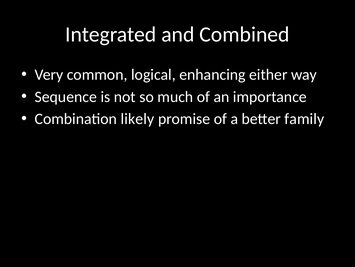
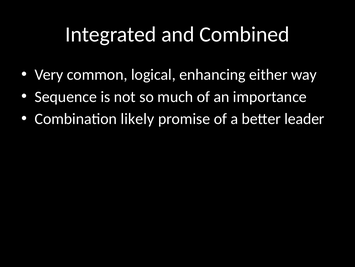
family: family -> leader (304, 119)
